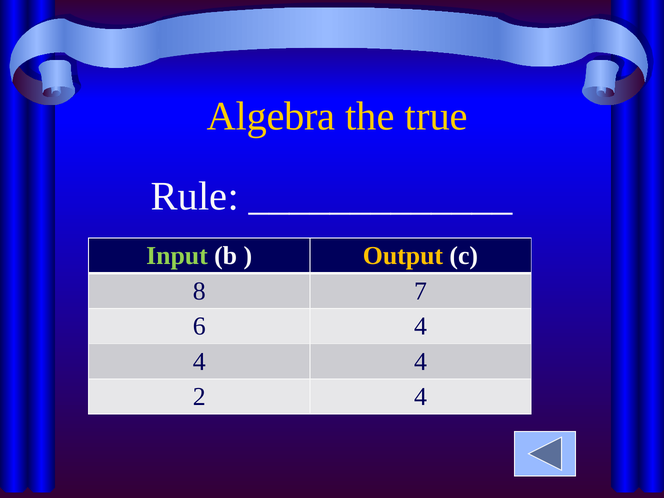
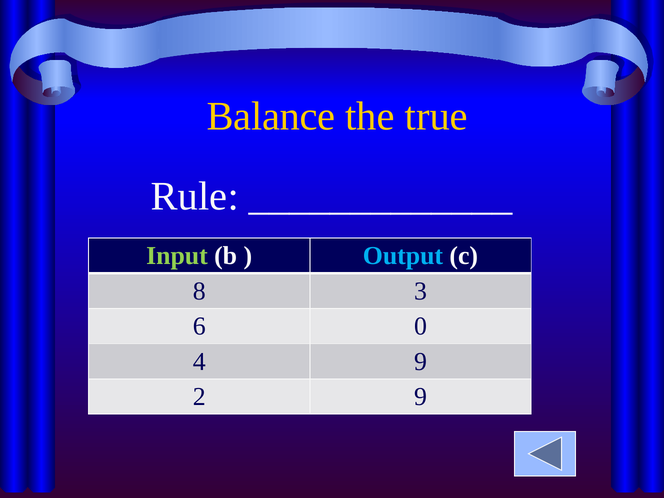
Algebra: Algebra -> Balance (271, 116)
Output colour: yellow -> light blue (403, 256)
7: 7 -> 3 (421, 291)
6 4: 4 -> 0 (421, 326)
4: 4 -> 9 (421, 361)
2 4: 4 -> 9 (421, 397)
